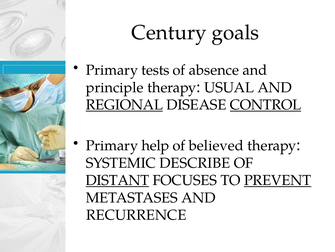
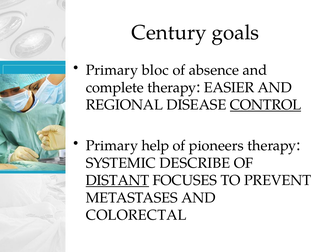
tests: tests -> bloc (155, 70)
principle: principle -> complete (115, 87)
USUAL: USUAL -> EASIER (229, 87)
REGIONAL underline: present -> none (124, 105)
believed: believed -> pioneers (216, 145)
PREVENT underline: present -> none (278, 180)
RECURRENCE: RECURRENCE -> COLORECTAL (136, 214)
